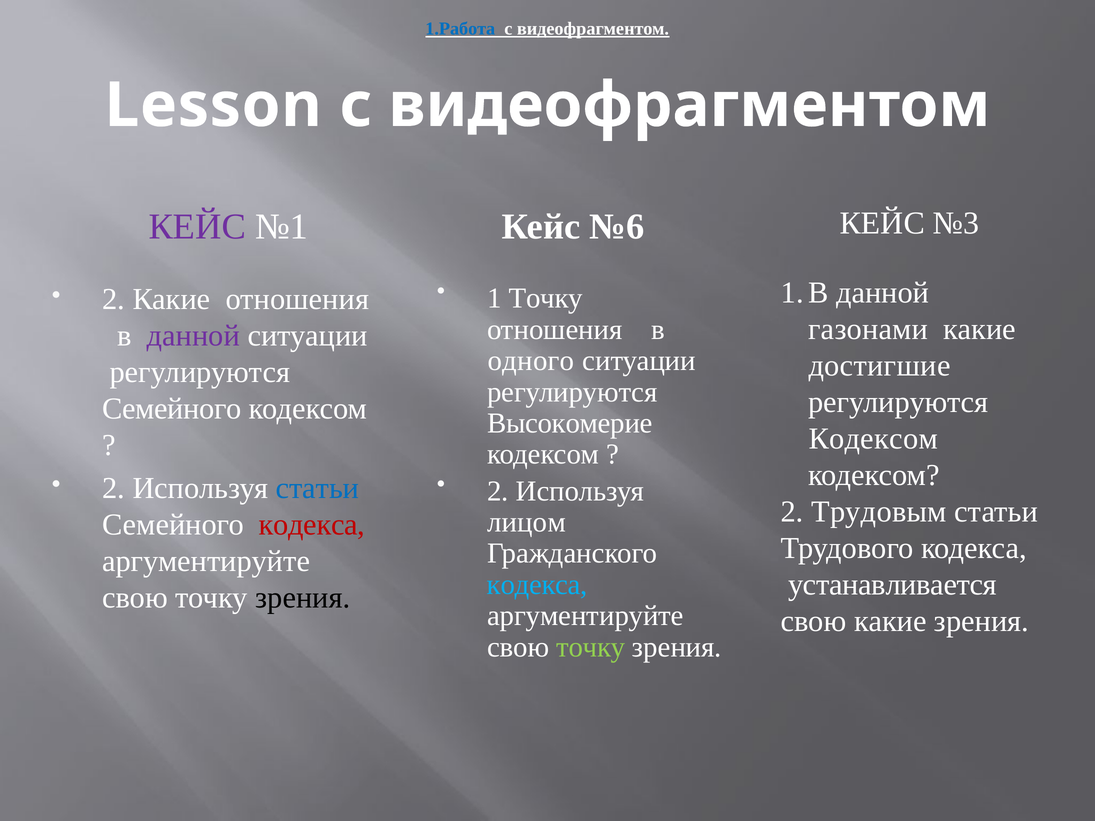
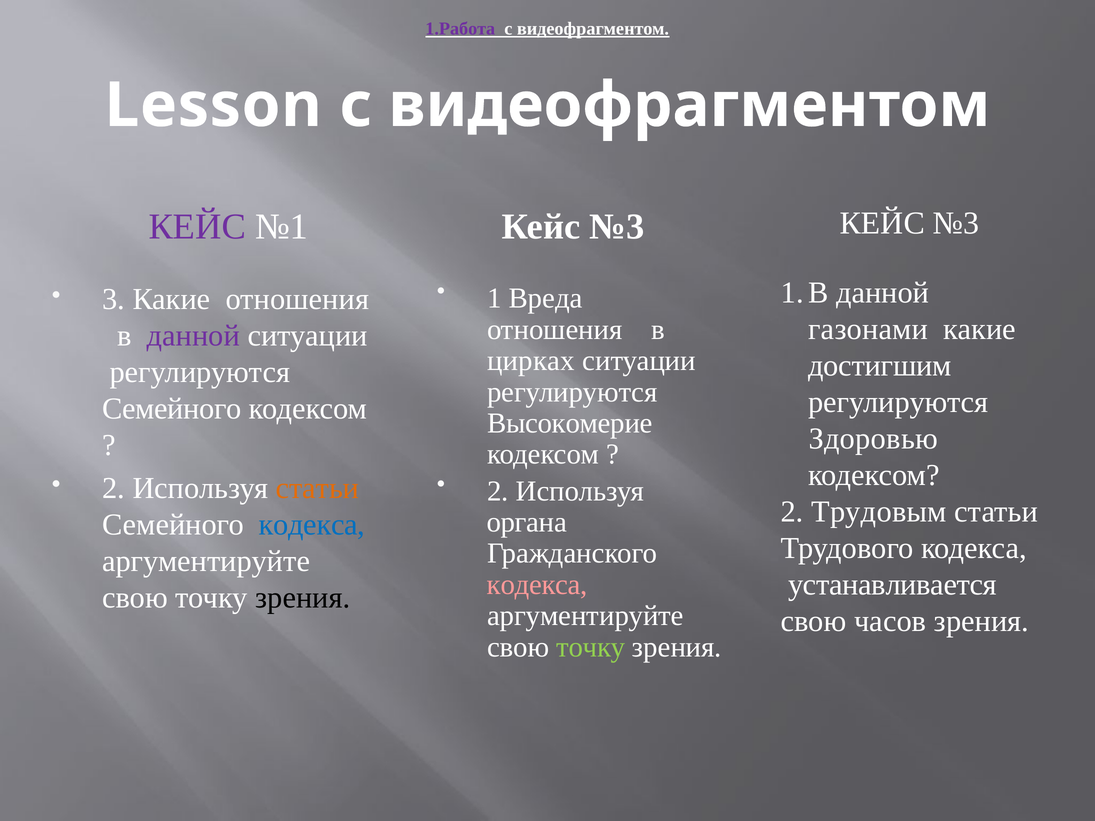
1.Работа colour: blue -> purple (460, 29)
№6: №6 -> №3 (617, 227)
1 Точку: Точку -> Вреда (546, 298)
2: 2 -> 3 (114, 300)
одного: одного -> цирках (531, 361)
достигшие: достигшие -> достигшим (880, 366)
Кодексом: Кодексом -> Здоровью (873, 439)
статьи colour: blue -> orange (317, 488)
лицом: лицом -> органа (527, 522)
кодекса colour: red -> blue (312, 525)
кодекса colour: light blue -> pink (537, 585)
свою какие: какие -> часов (890, 621)
